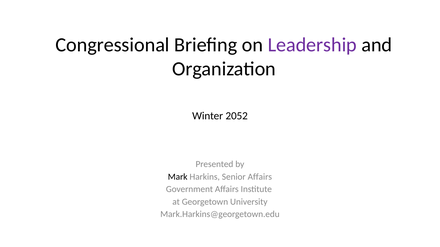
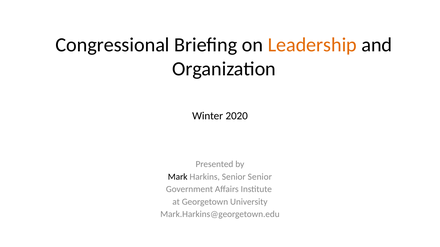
Leadership colour: purple -> orange (312, 45)
2052: 2052 -> 2020 (237, 116)
Senior Affairs: Affairs -> Senior (260, 177)
